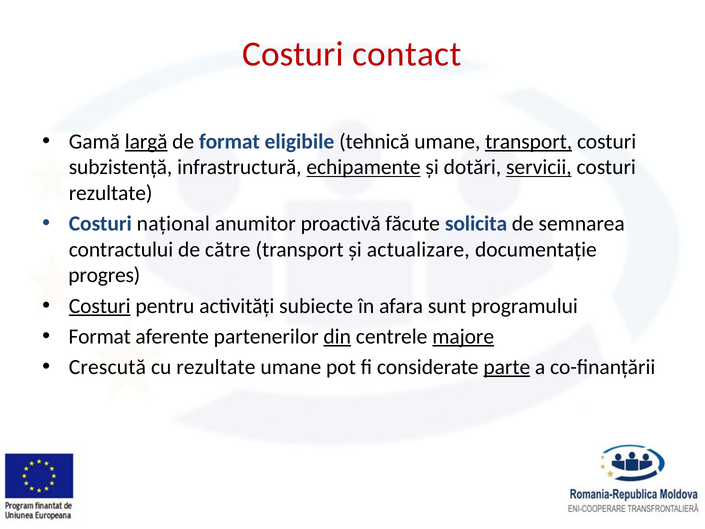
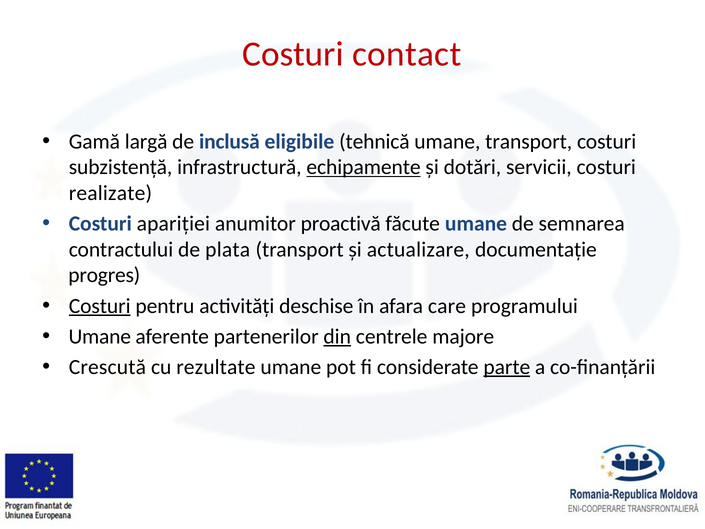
largă underline: present -> none (146, 141)
de format: format -> inclusă (229, 141)
transport underline: present -> none (529, 141)
servicii underline: present -> none (539, 167)
rezultate: rezultate -> realizate (110, 193)
național: național -> apariției (173, 224)
făcute solicita: solicita -> umane (476, 224)
către: către -> plata (228, 249)
subiecte: subiecte -> deschise (316, 306)
sunt: sunt -> care (447, 306)
Format: Format -> Umane (100, 336)
majore underline: present -> none (463, 336)
